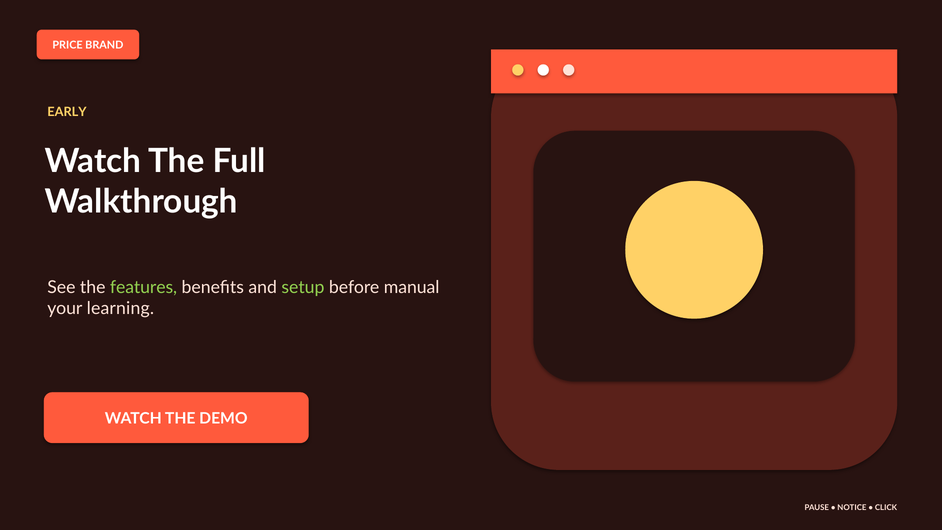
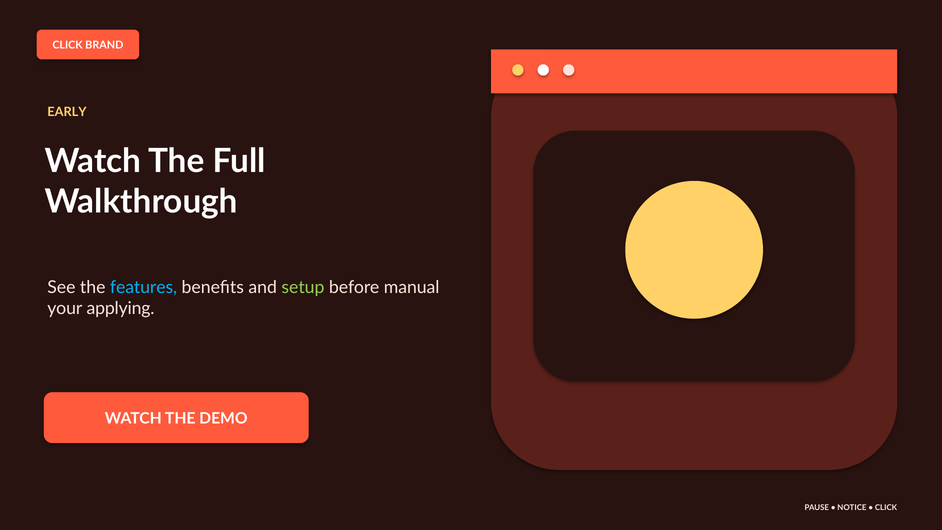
PRICE: PRICE -> CLICK (68, 45)
features colour: light green -> light blue (144, 287)
learning: learning -> applying (121, 308)
